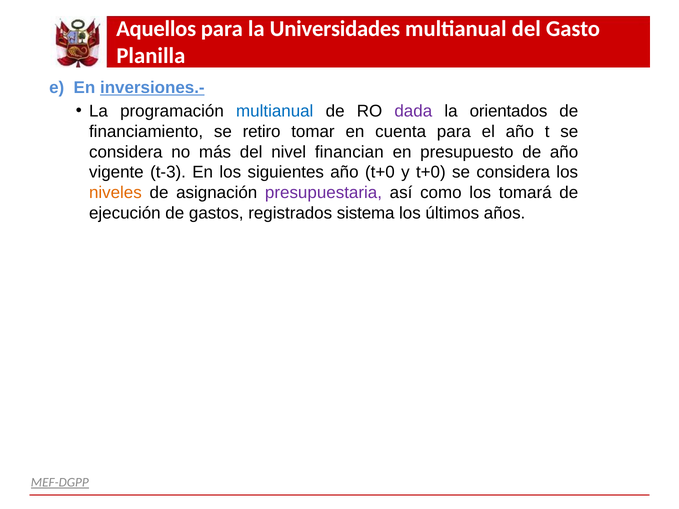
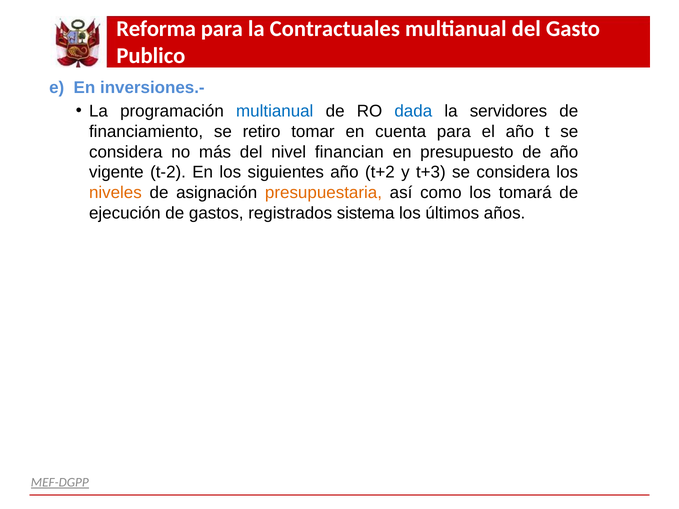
Aquellos: Aquellos -> Reforma (156, 29)
Universidades: Universidades -> Contractuales (335, 29)
Planilla: Planilla -> Publico (151, 56)
inversiones.- underline: present -> none (152, 88)
dada colour: purple -> blue (413, 111)
orientados: orientados -> servidores (509, 111)
t-3: t-3 -> t-2 (168, 172)
año t+0: t+0 -> t+2 (380, 172)
y t+0: t+0 -> t+3 (431, 172)
presupuestaria colour: purple -> orange (323, 193)
